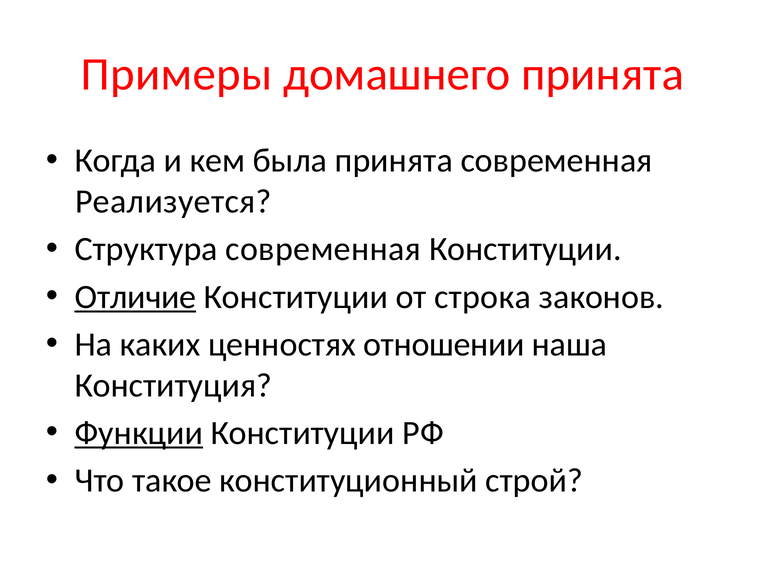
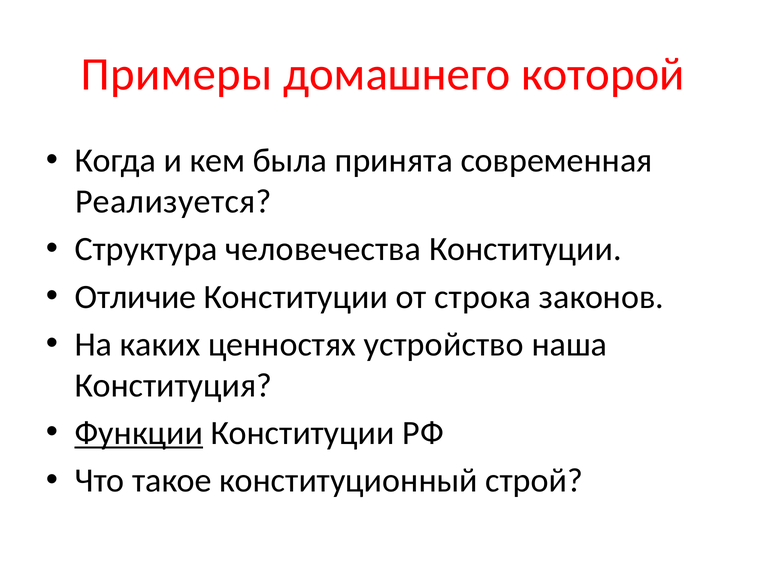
домашнего принята: принята -> которой (603, 74)
Структура современная: современная -> человечества (323, 249)
Отличие underline: present -> none (136, 297)
отношении: отношении -> устройство (444, 345)
